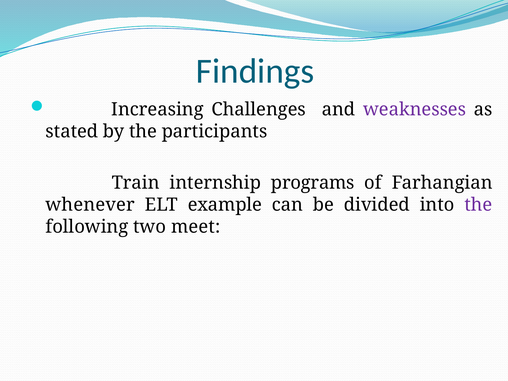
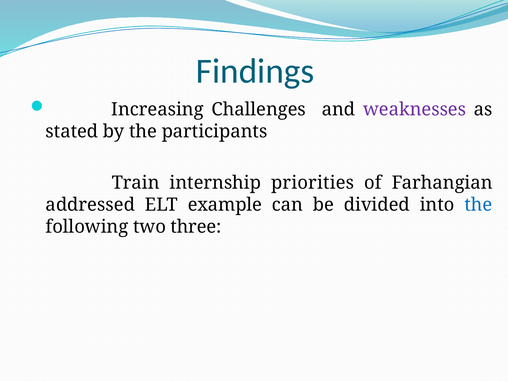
programs: programs -> priorities (313, 183)
whenever: whenever -> addressed (90, 205)
the colour: purple -> blue (478, 205)
meet: meet -> three (196, 227)
